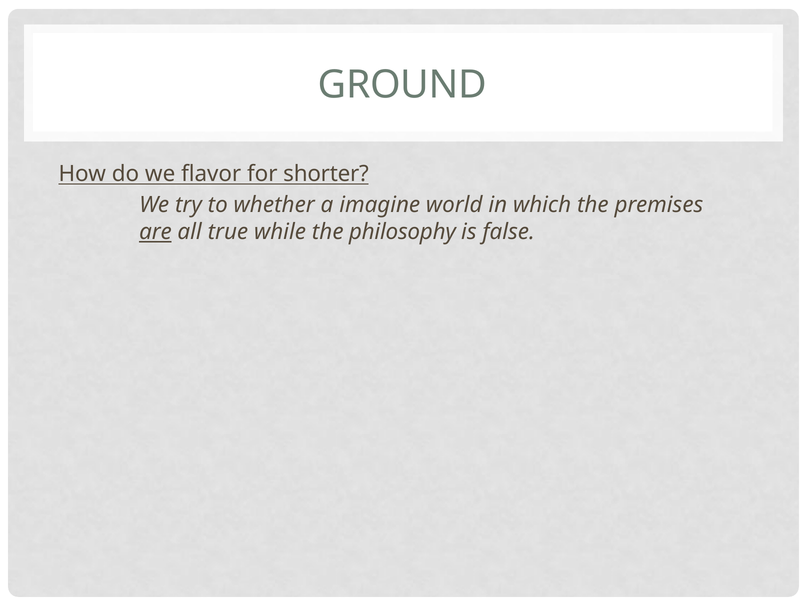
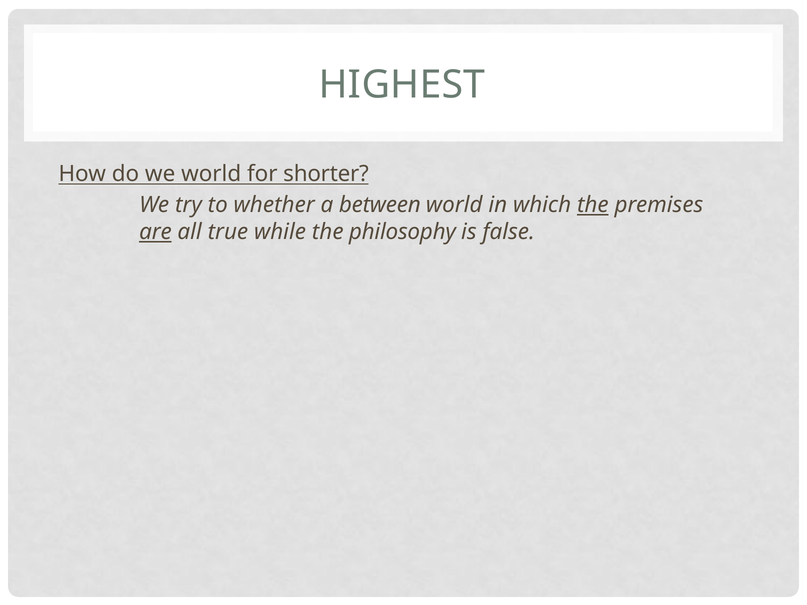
GROUND: GROUND -> HIGHEST (402, 85)
we flavor: flavor -> world (211, 174)
imagine: imagine -> between (380, 205)
the underline: none -> present (593, 205)
